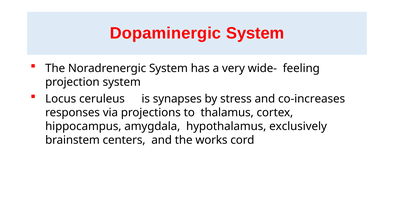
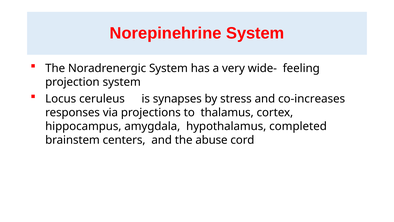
Dopaminergic: Dopaminergic -> Norepinehrine (166, 33)
exclusively: exclusively -> completed (298, 126)
works: works -> abuse (211, 140)
